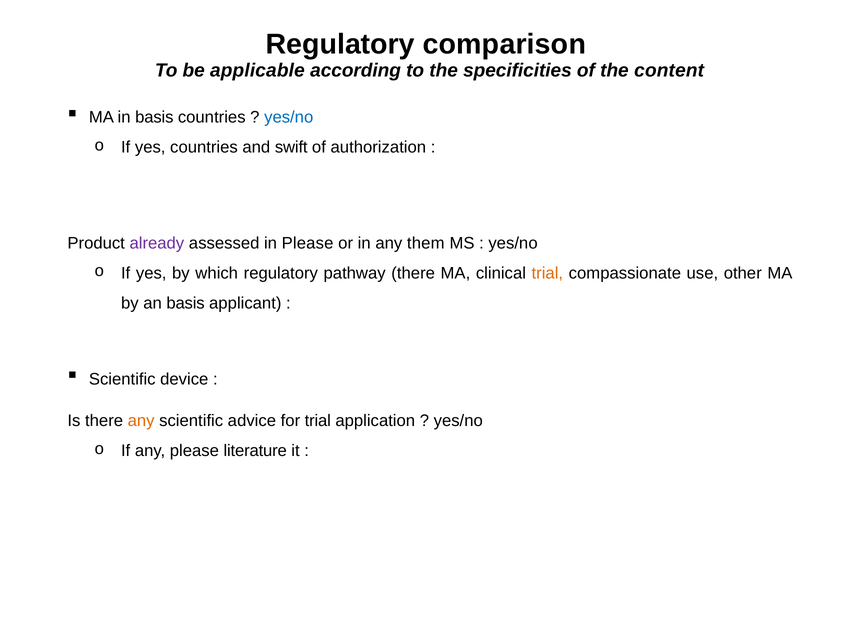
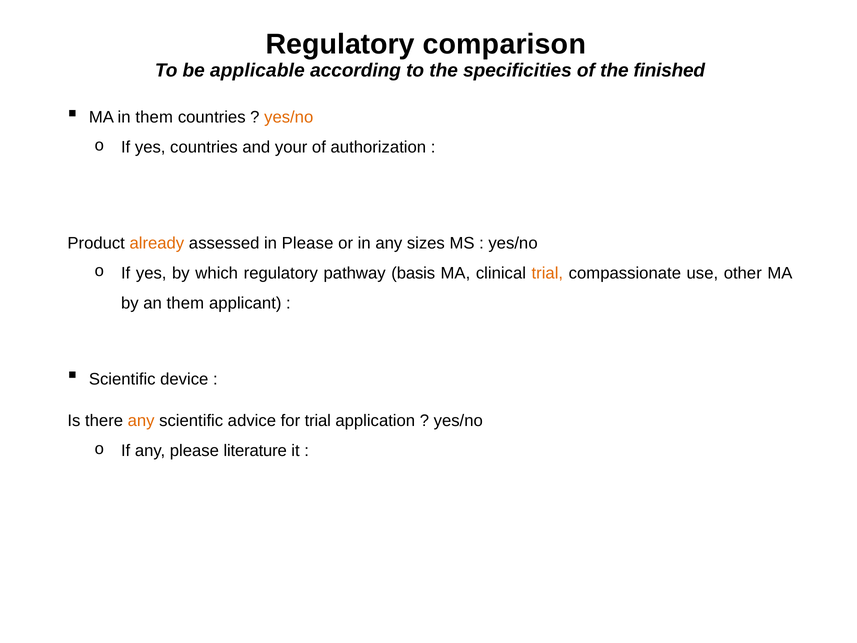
content: content -> finished (669, 71)
in basis: basis -> them (154, 117)
yes/no colour: blue -> orange (289, 117)
swift: swift -> your (291, 147)
already colour: purple -> orange (157, 243)
them: them -> sizes (426, 243)
pathway there: there -> basis (413, 273)
an basis: basis -> them (185, 303)
